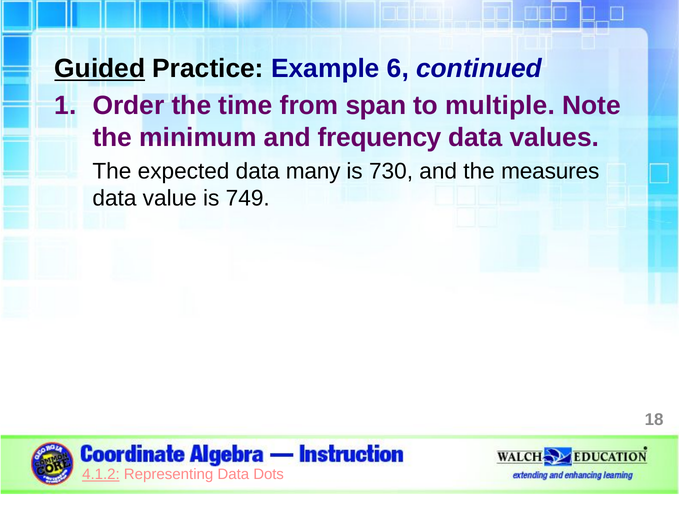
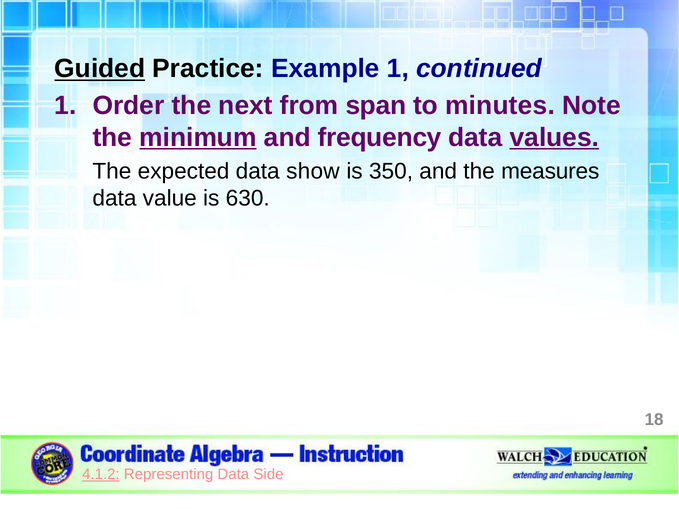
Example 6: 6 -> 1 (398, 69)
time: time -> next (246, 106)
multiple: multiple -> minutes (500, 106)
minimum underline: none -> present (198, 137)
values underline: none -> present (554, 137)
many: many -> show (313, 171)
730: 730 -> 350 (391, 171)
749: 749 -> 630 (248, 198)
Dots: Dots -> Side (268, 475)
